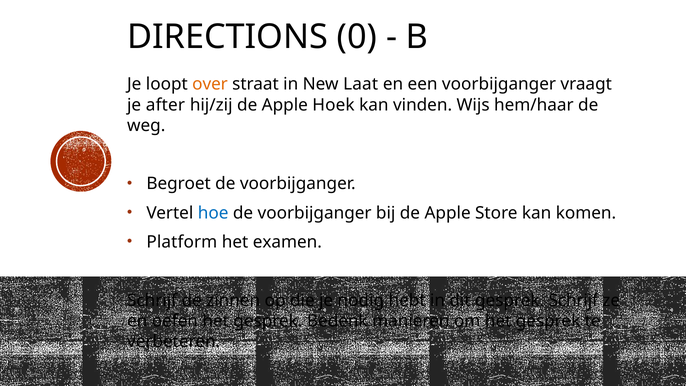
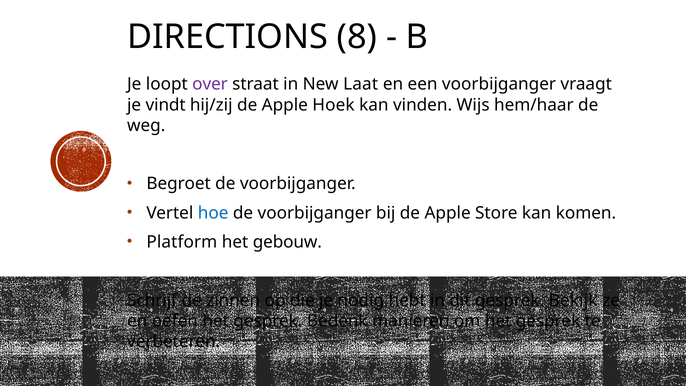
0: 0 -> 8 (357, 37)
over colour: orange -> purple (210, 84)
after: after -> vindt (166, 105)
examen: examen -> gebouw (287, 242)
gesprek Schrijf: Schrijf -> Bekijk (573, 300)
